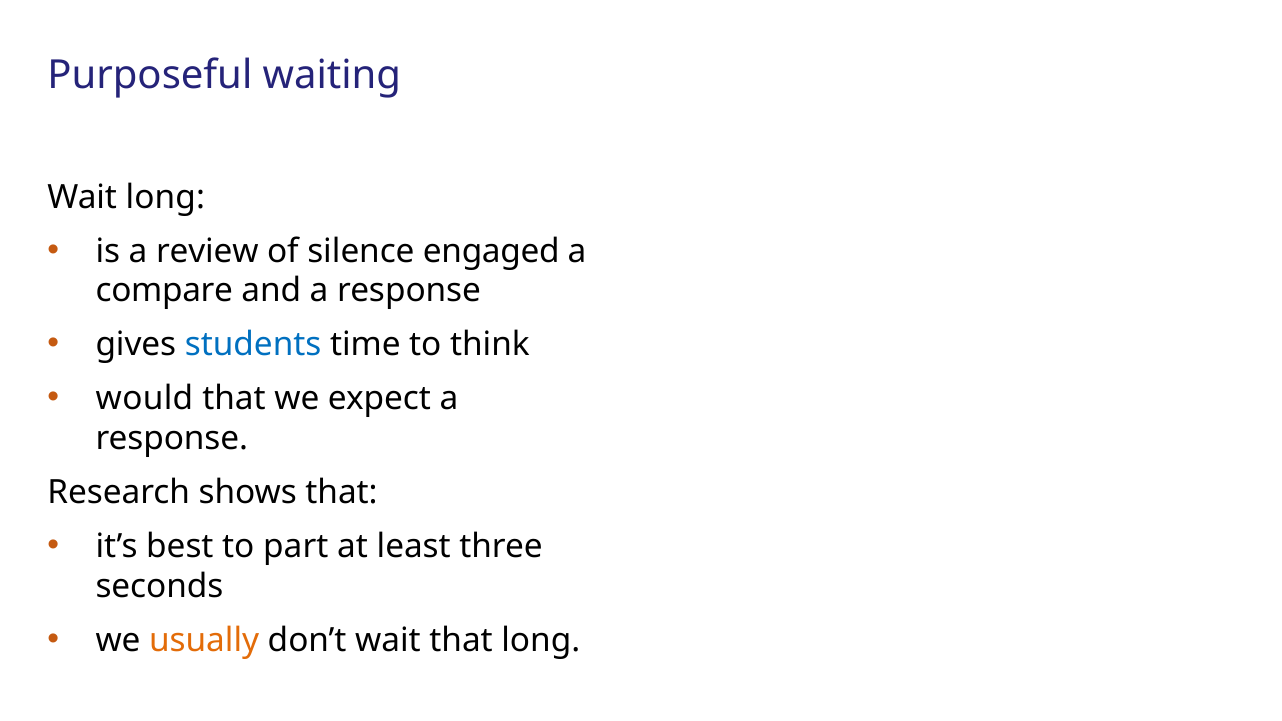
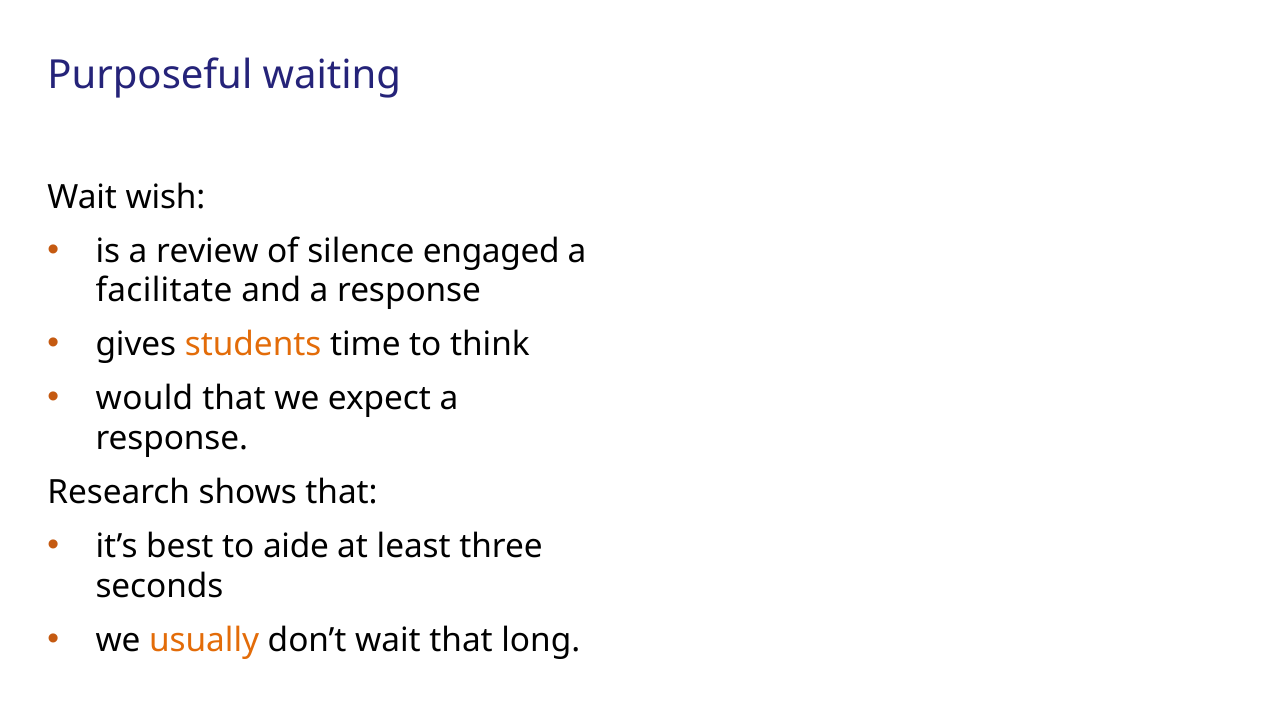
Wait long: long -> wish (166, 197)
compare: compare -> facilitate (164, 291)
students colour: blue -> orange (253, 345)
part: part -> aide (296, 546)
